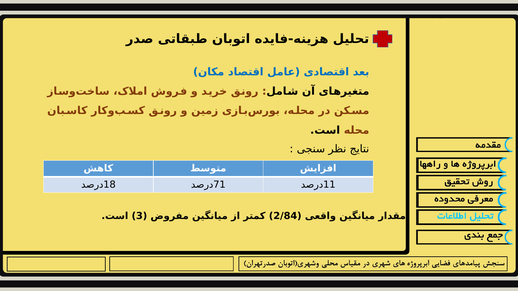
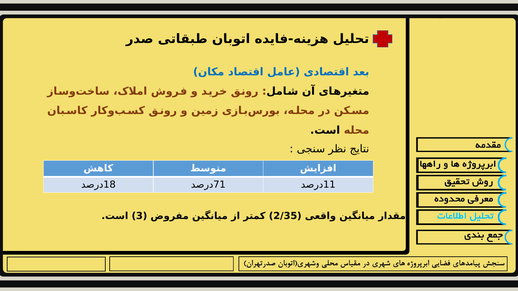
2/84: 2/84 -> 2/35 (285, 216)
